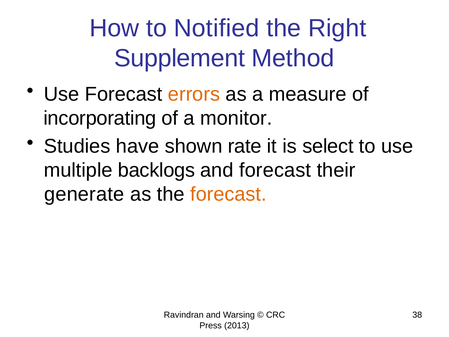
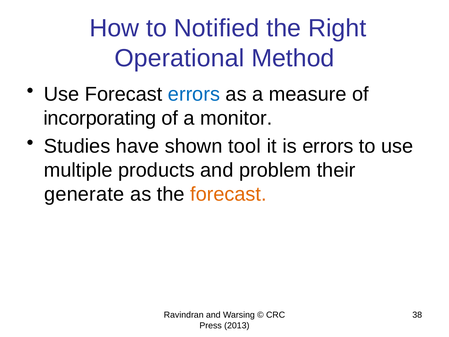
Supplement: Supplement -> Operational (179, 58)
errors colour: orange -> blue (194, 94)
rate: rate -> tool (245, 146)
is select: select -> errors (328, 146)
backlogs: backlogs -> products (156, 170)
and forecast: forecast -> problem (275, 170)
